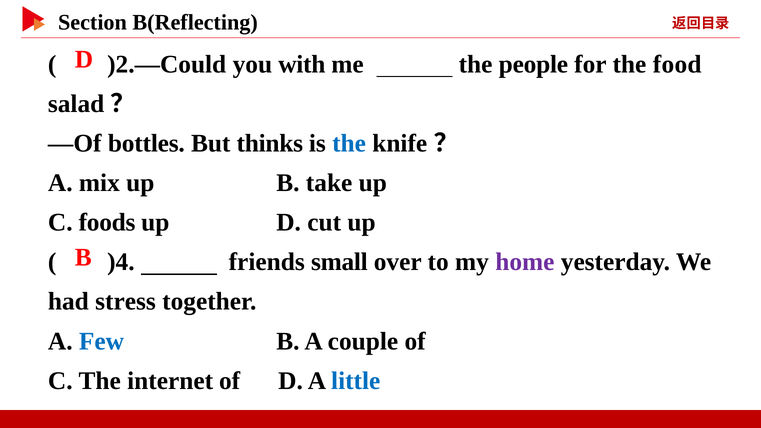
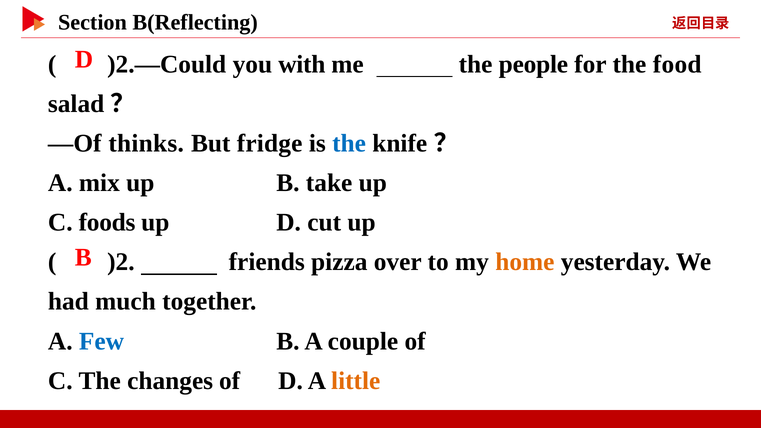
bottles: bottles -> thinks (146, 143)
thinks: thinks -> fridge (270, 143)
)4: )4 -> )2 (121, 262)
small: small -> pizza (339, 262)
home colour: purple -> orange (525, 262)
stress: stress -> much (126, 302)
internet: internet -> changes (170, 381)
little colour: blue -> orange (356, 381)
